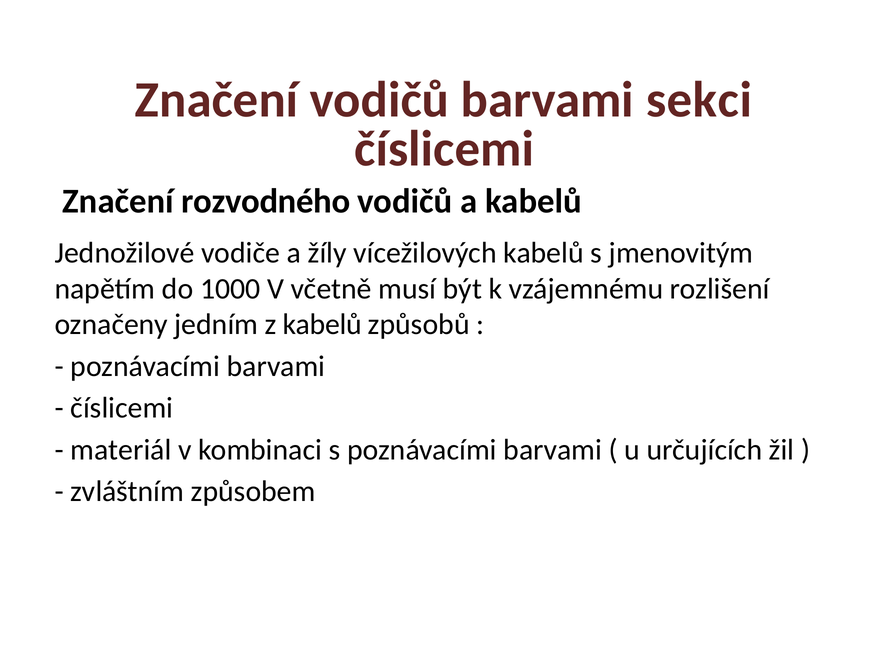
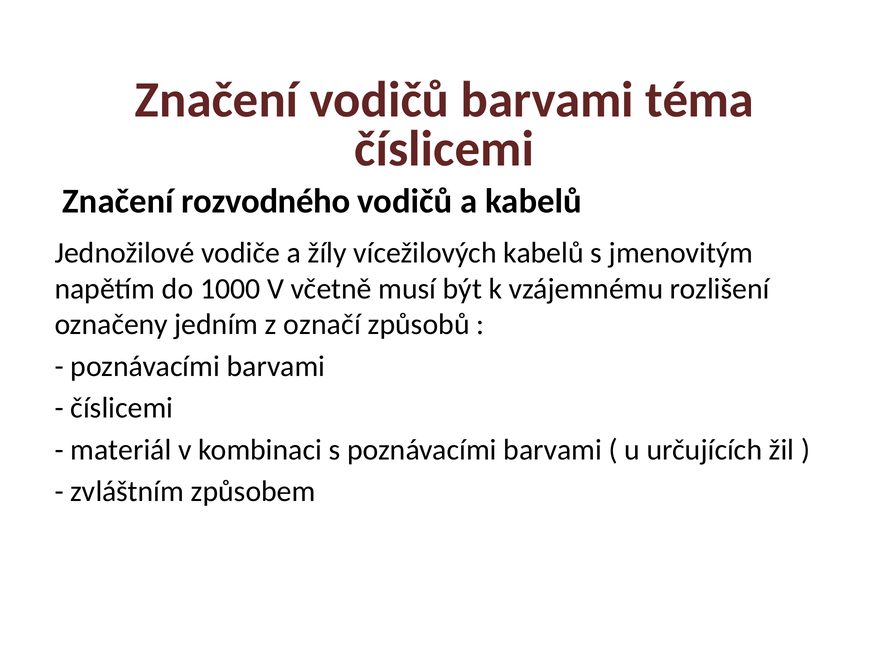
sekci: sekci -> téma (700, 100)
z kabelů: kabelů -> označí (322, 324)
